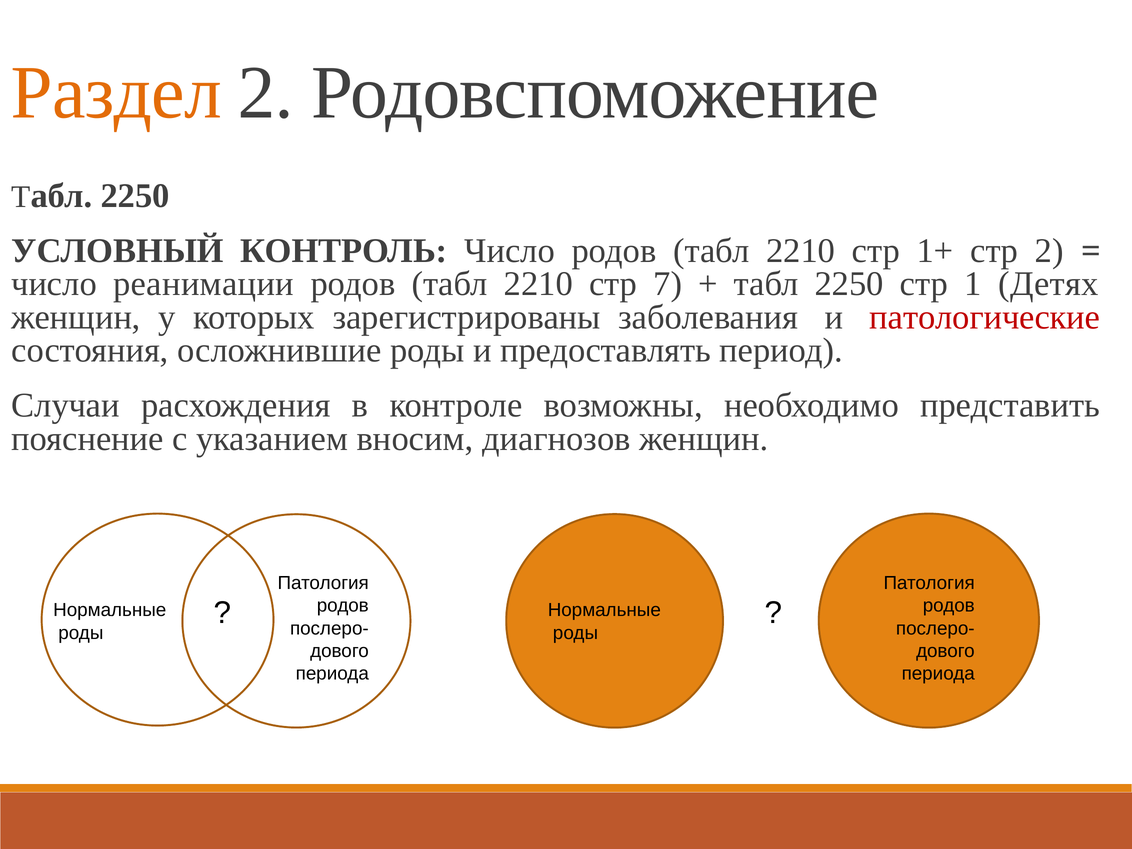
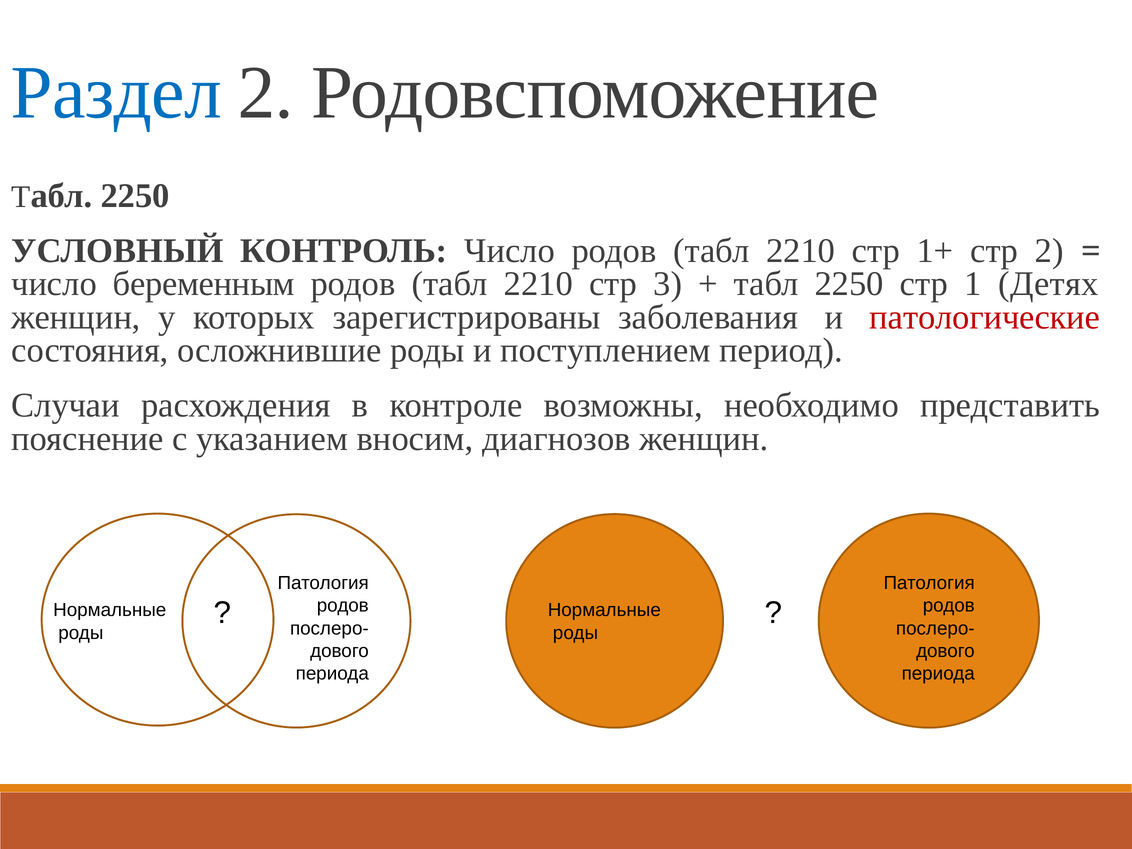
Раздел colour: orange -> blue (116, 93)
реанимации: реанимации -> беременным (204, 284)
7: 7 -> 3 (668, 284)
предоставлять: предоставлять -> поступлением (605, 350)
